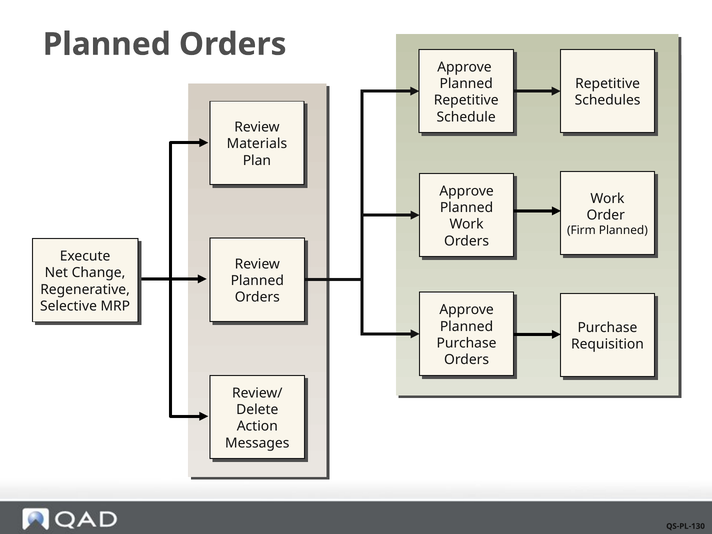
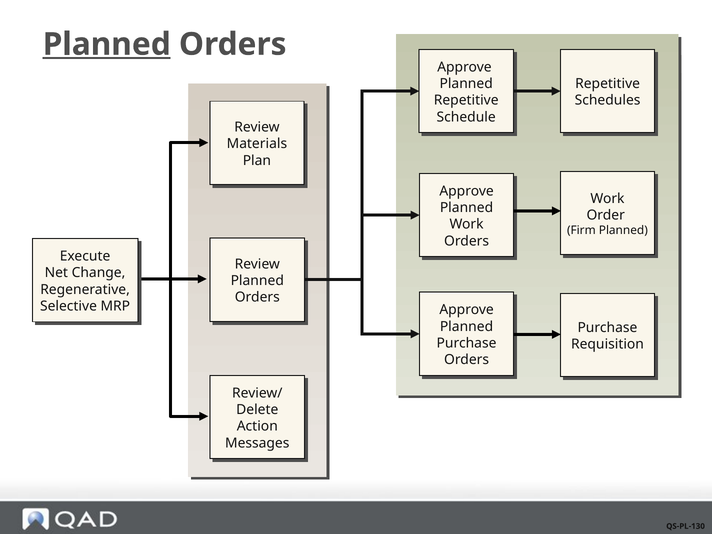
Planned underline: none -> present (107, 44)
